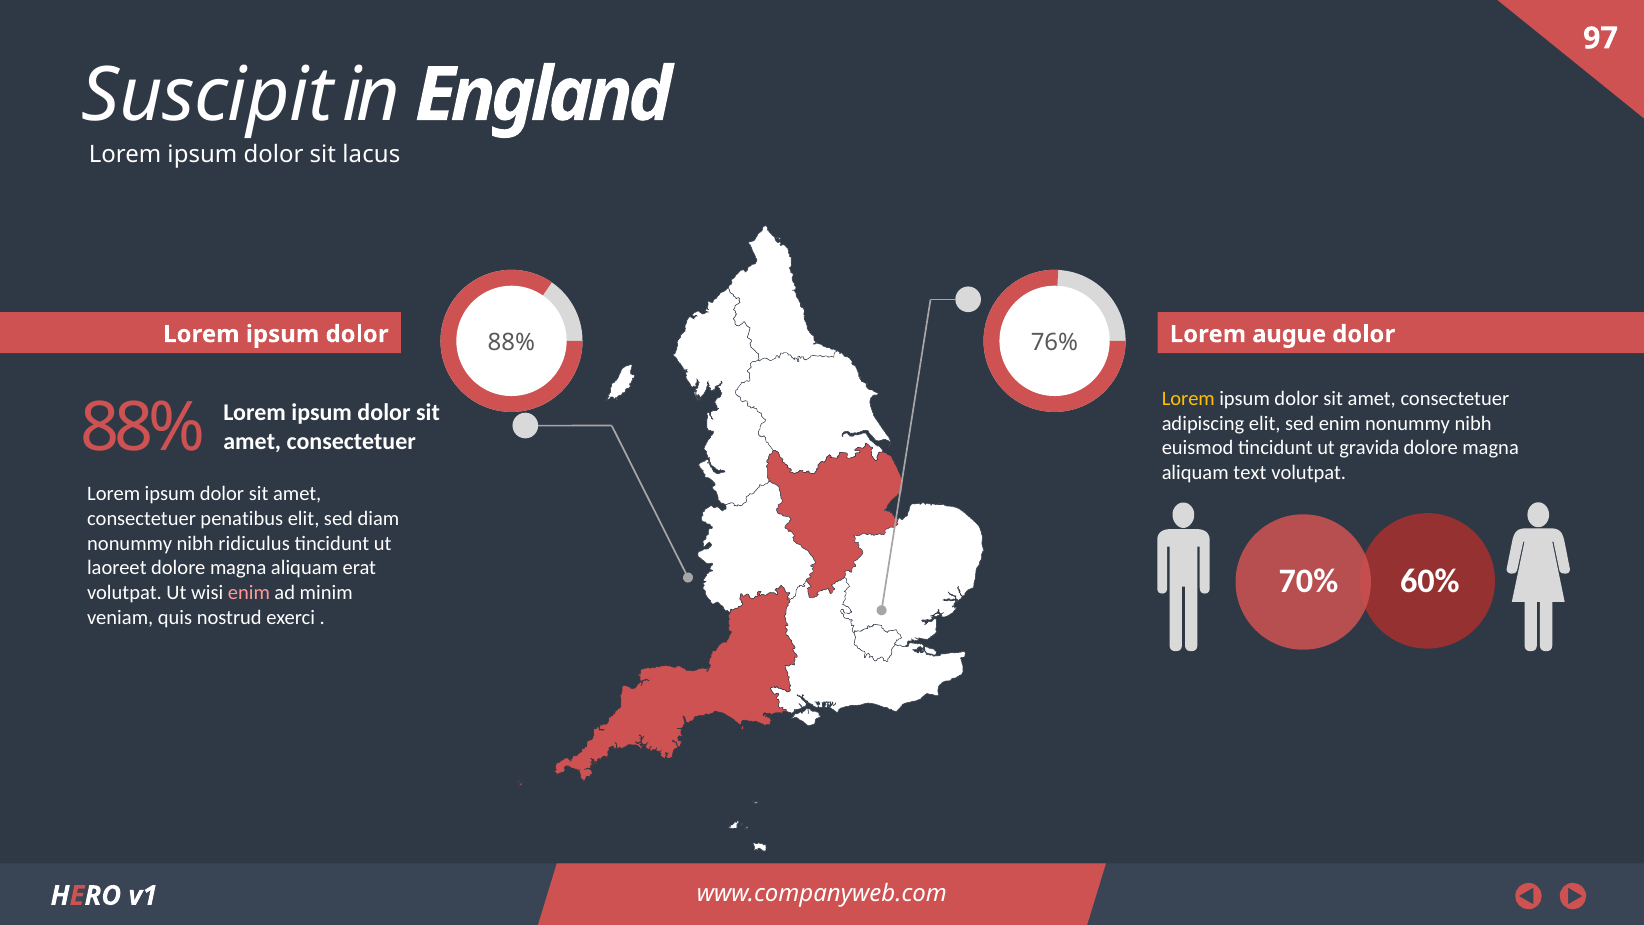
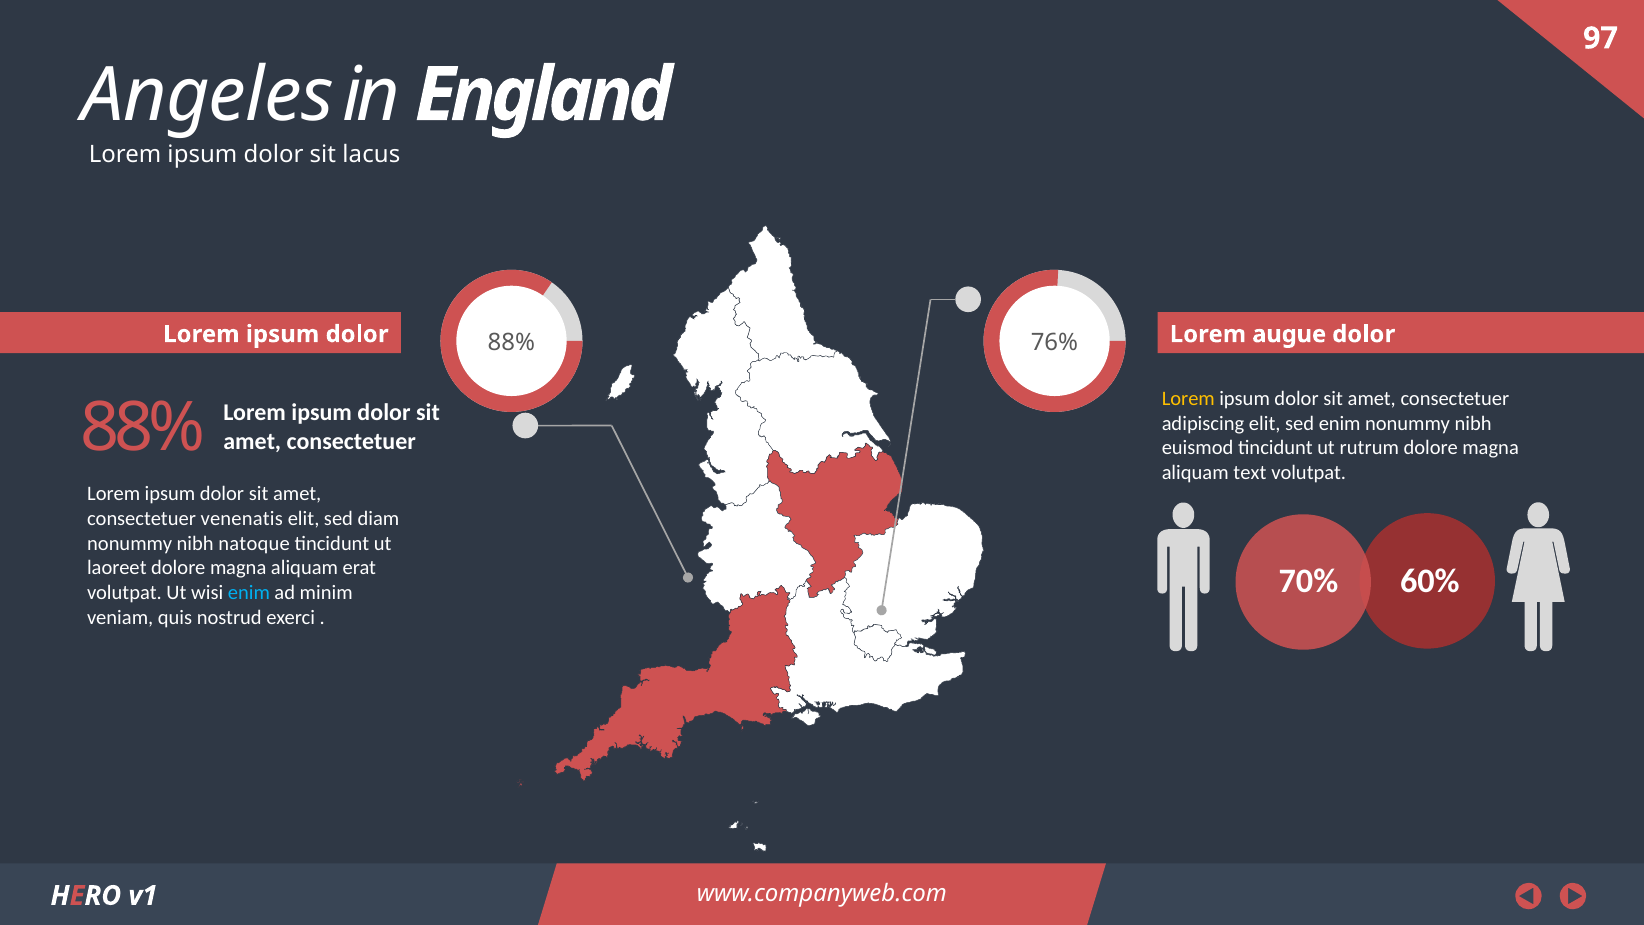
Suscipit: Suscipit -> Angeles (208, 95)
gravida: gravida -> rutrum (1369, 448)
penatibus: penatibus -> venenatis (242, 519)
ridiculus: ridiculus -> natoque (254, 543)
enim colour: pink -> light blue (249, 592)
